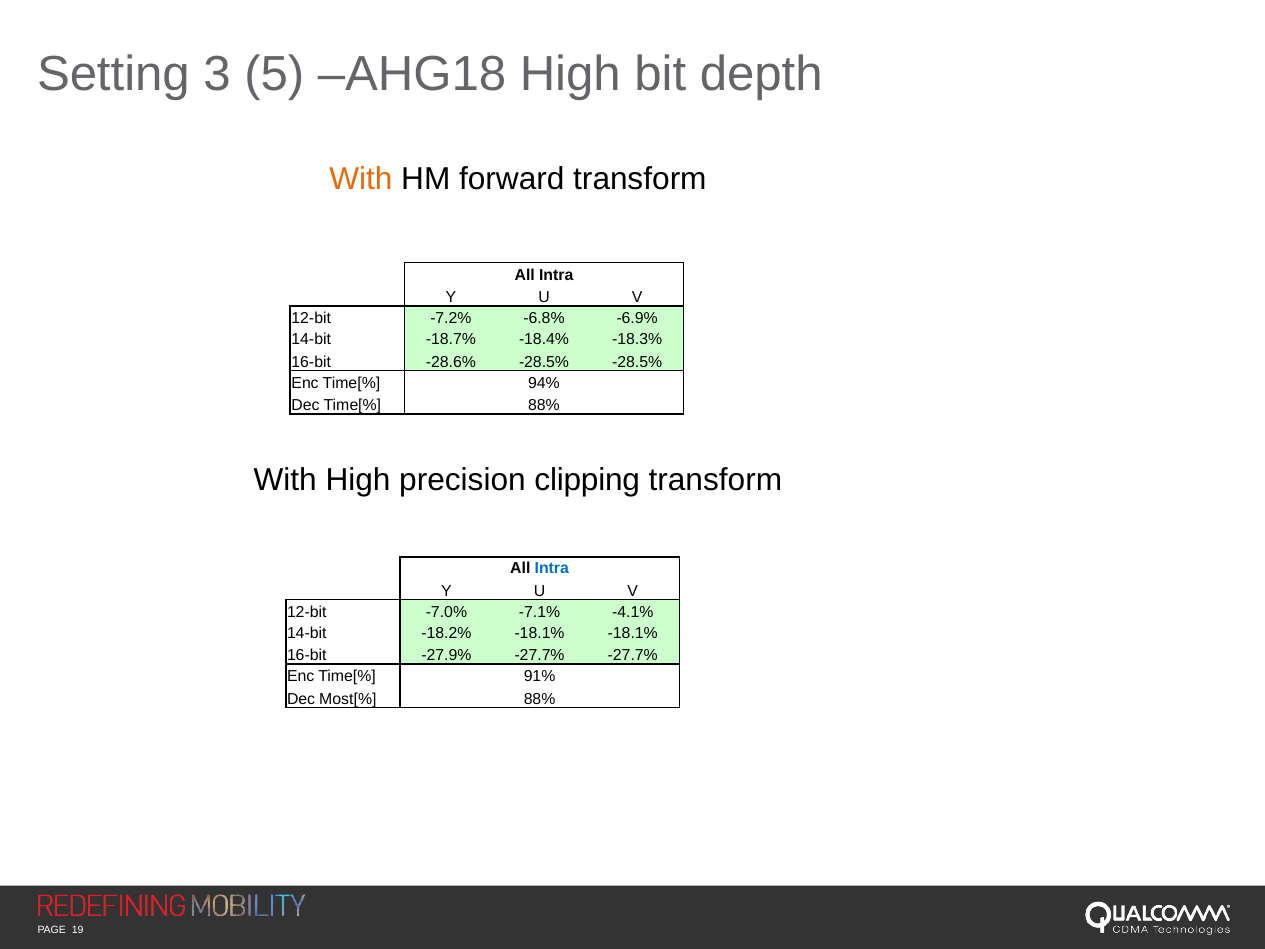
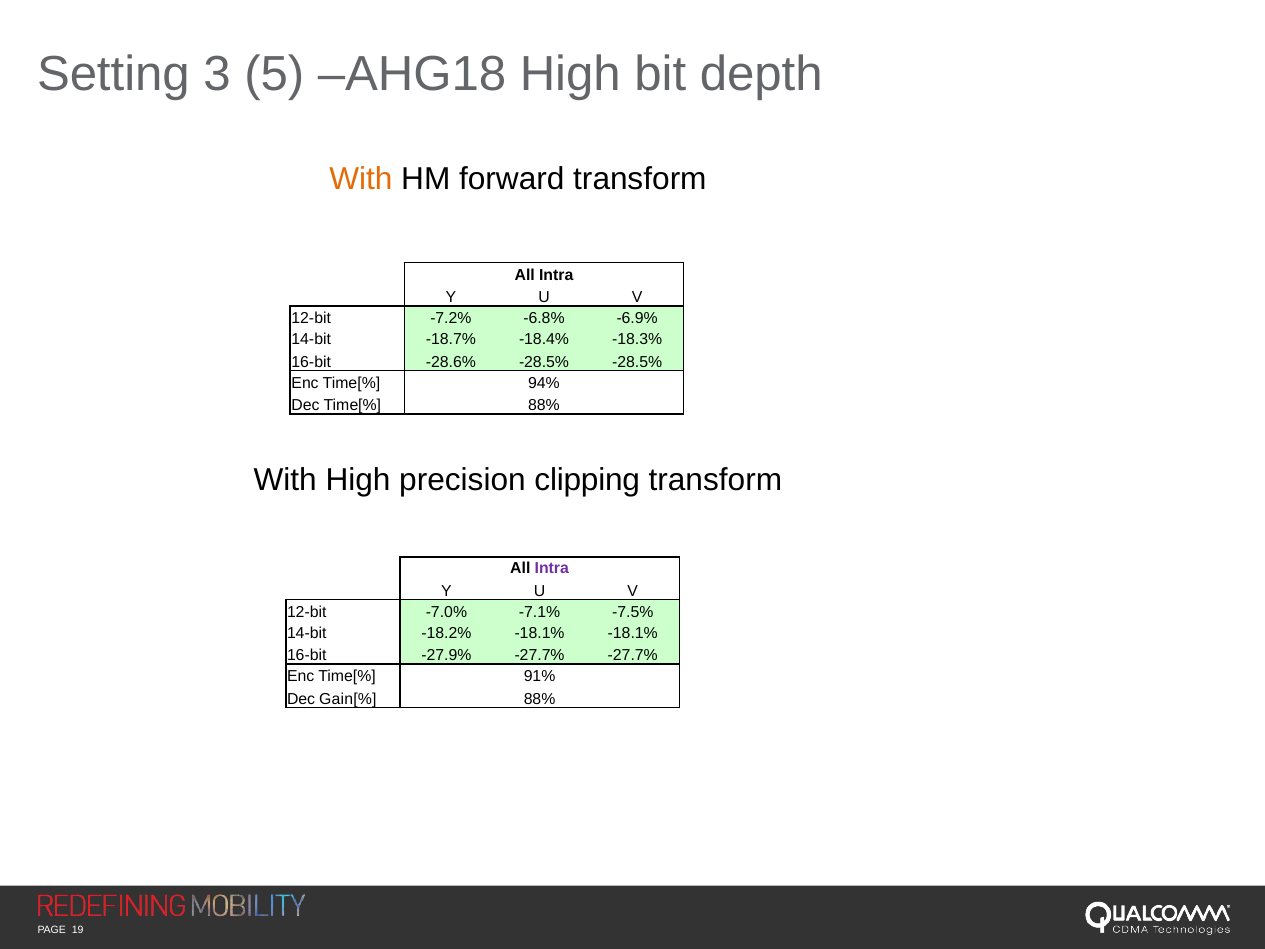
Intra colour: blue -> purple (552, 569)
-4.1%: -4.1% -> -7.5% (633, 612)
Most[%: Most[% -> Gain[% (348, 699)
